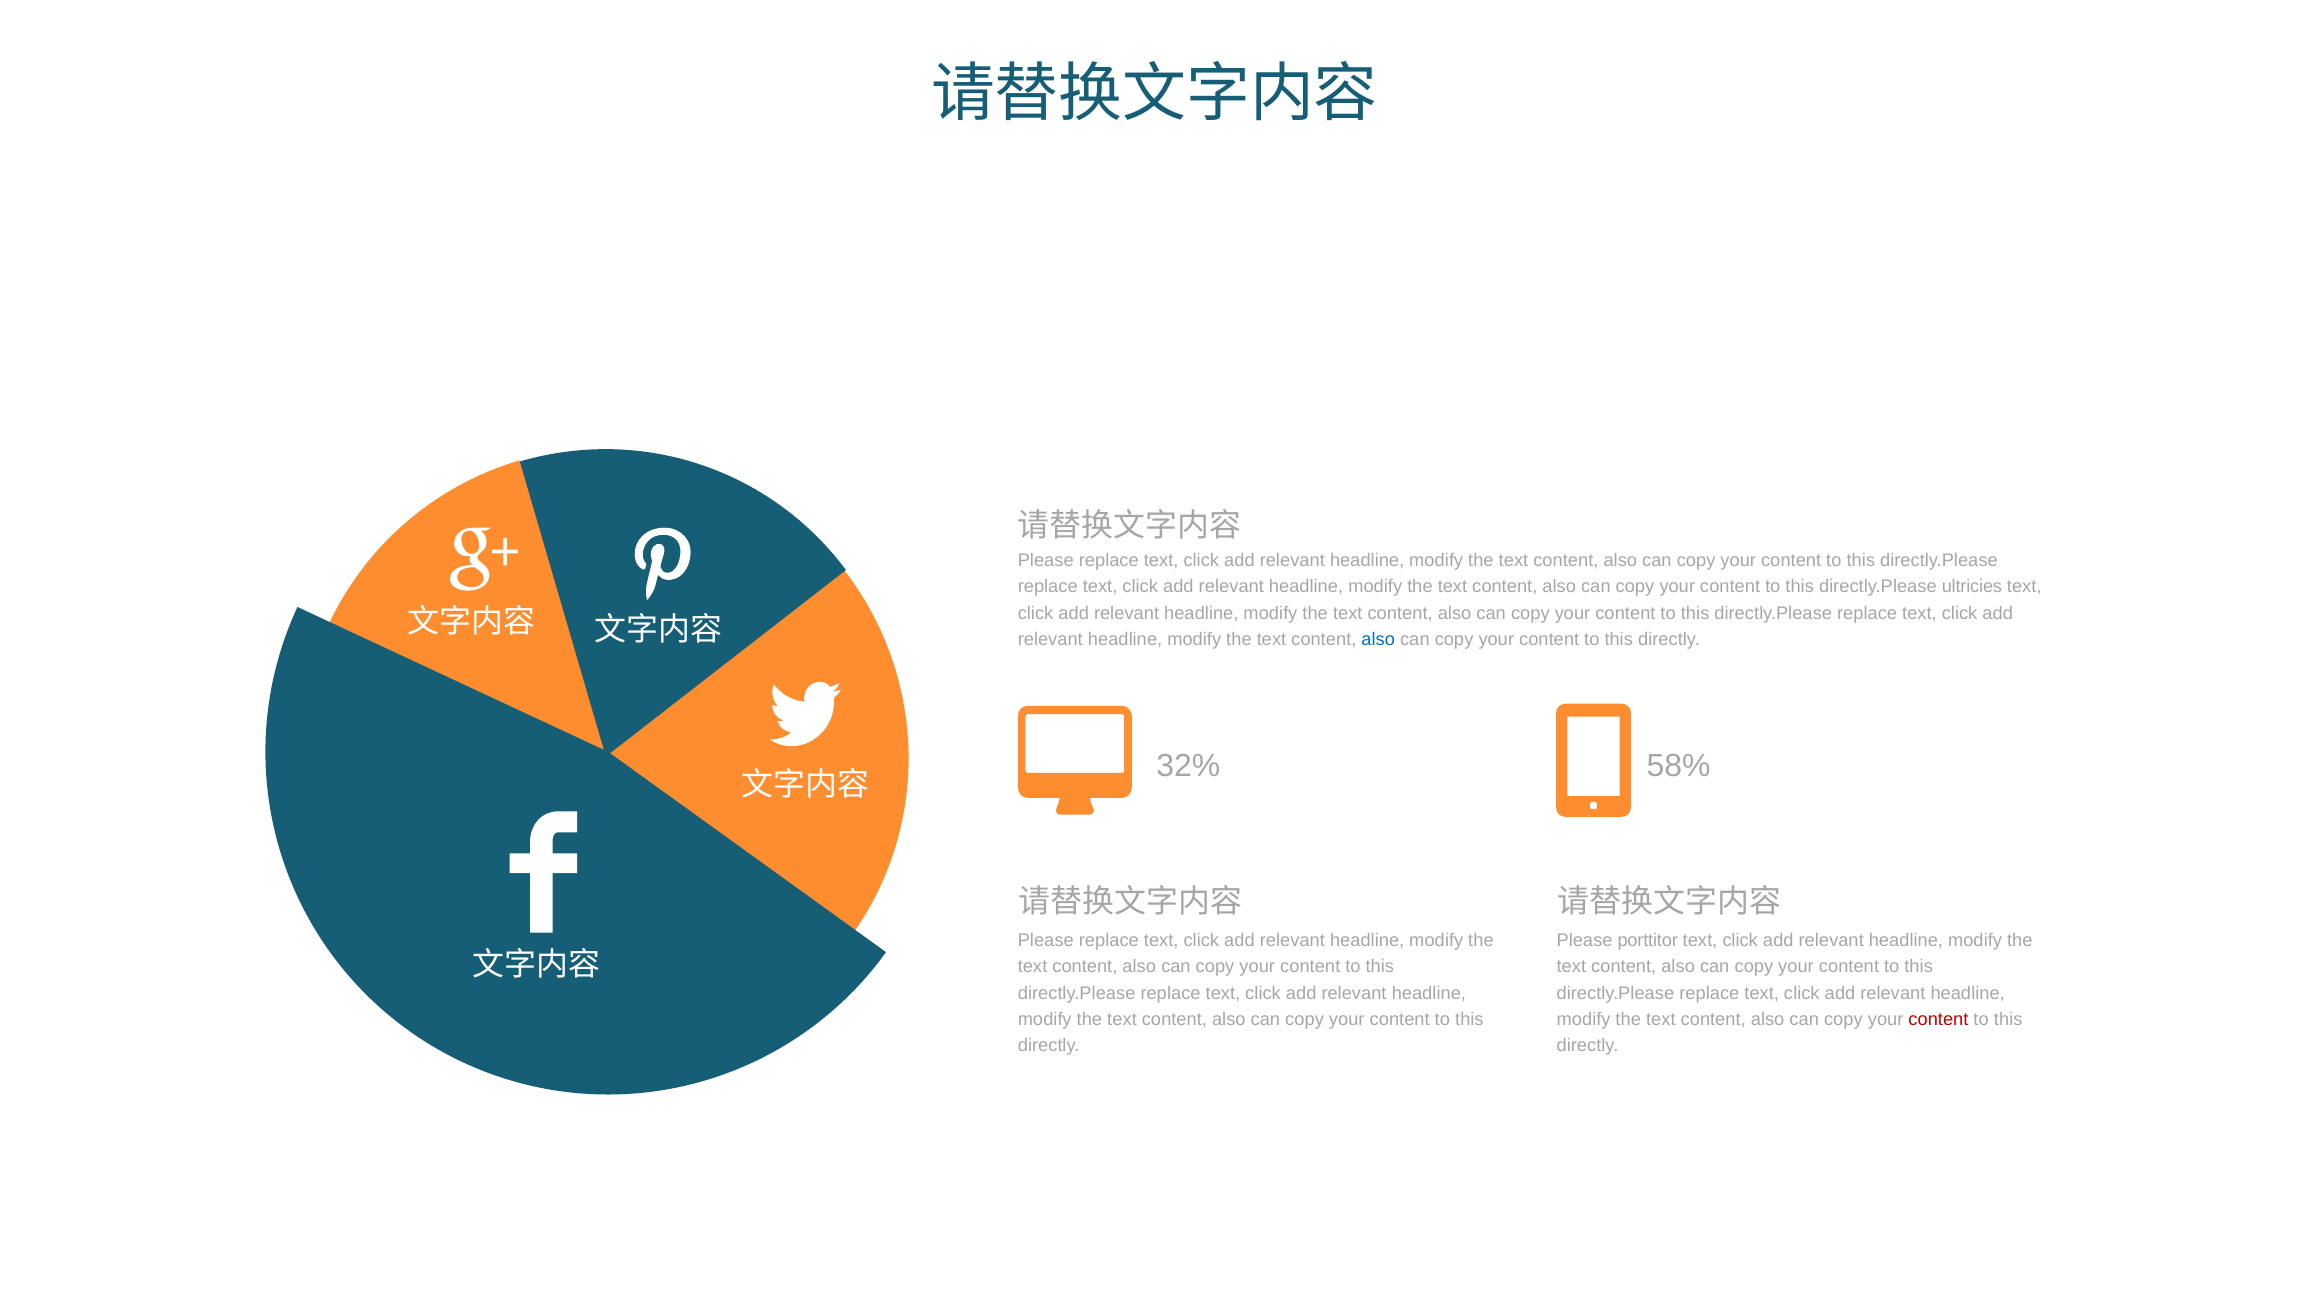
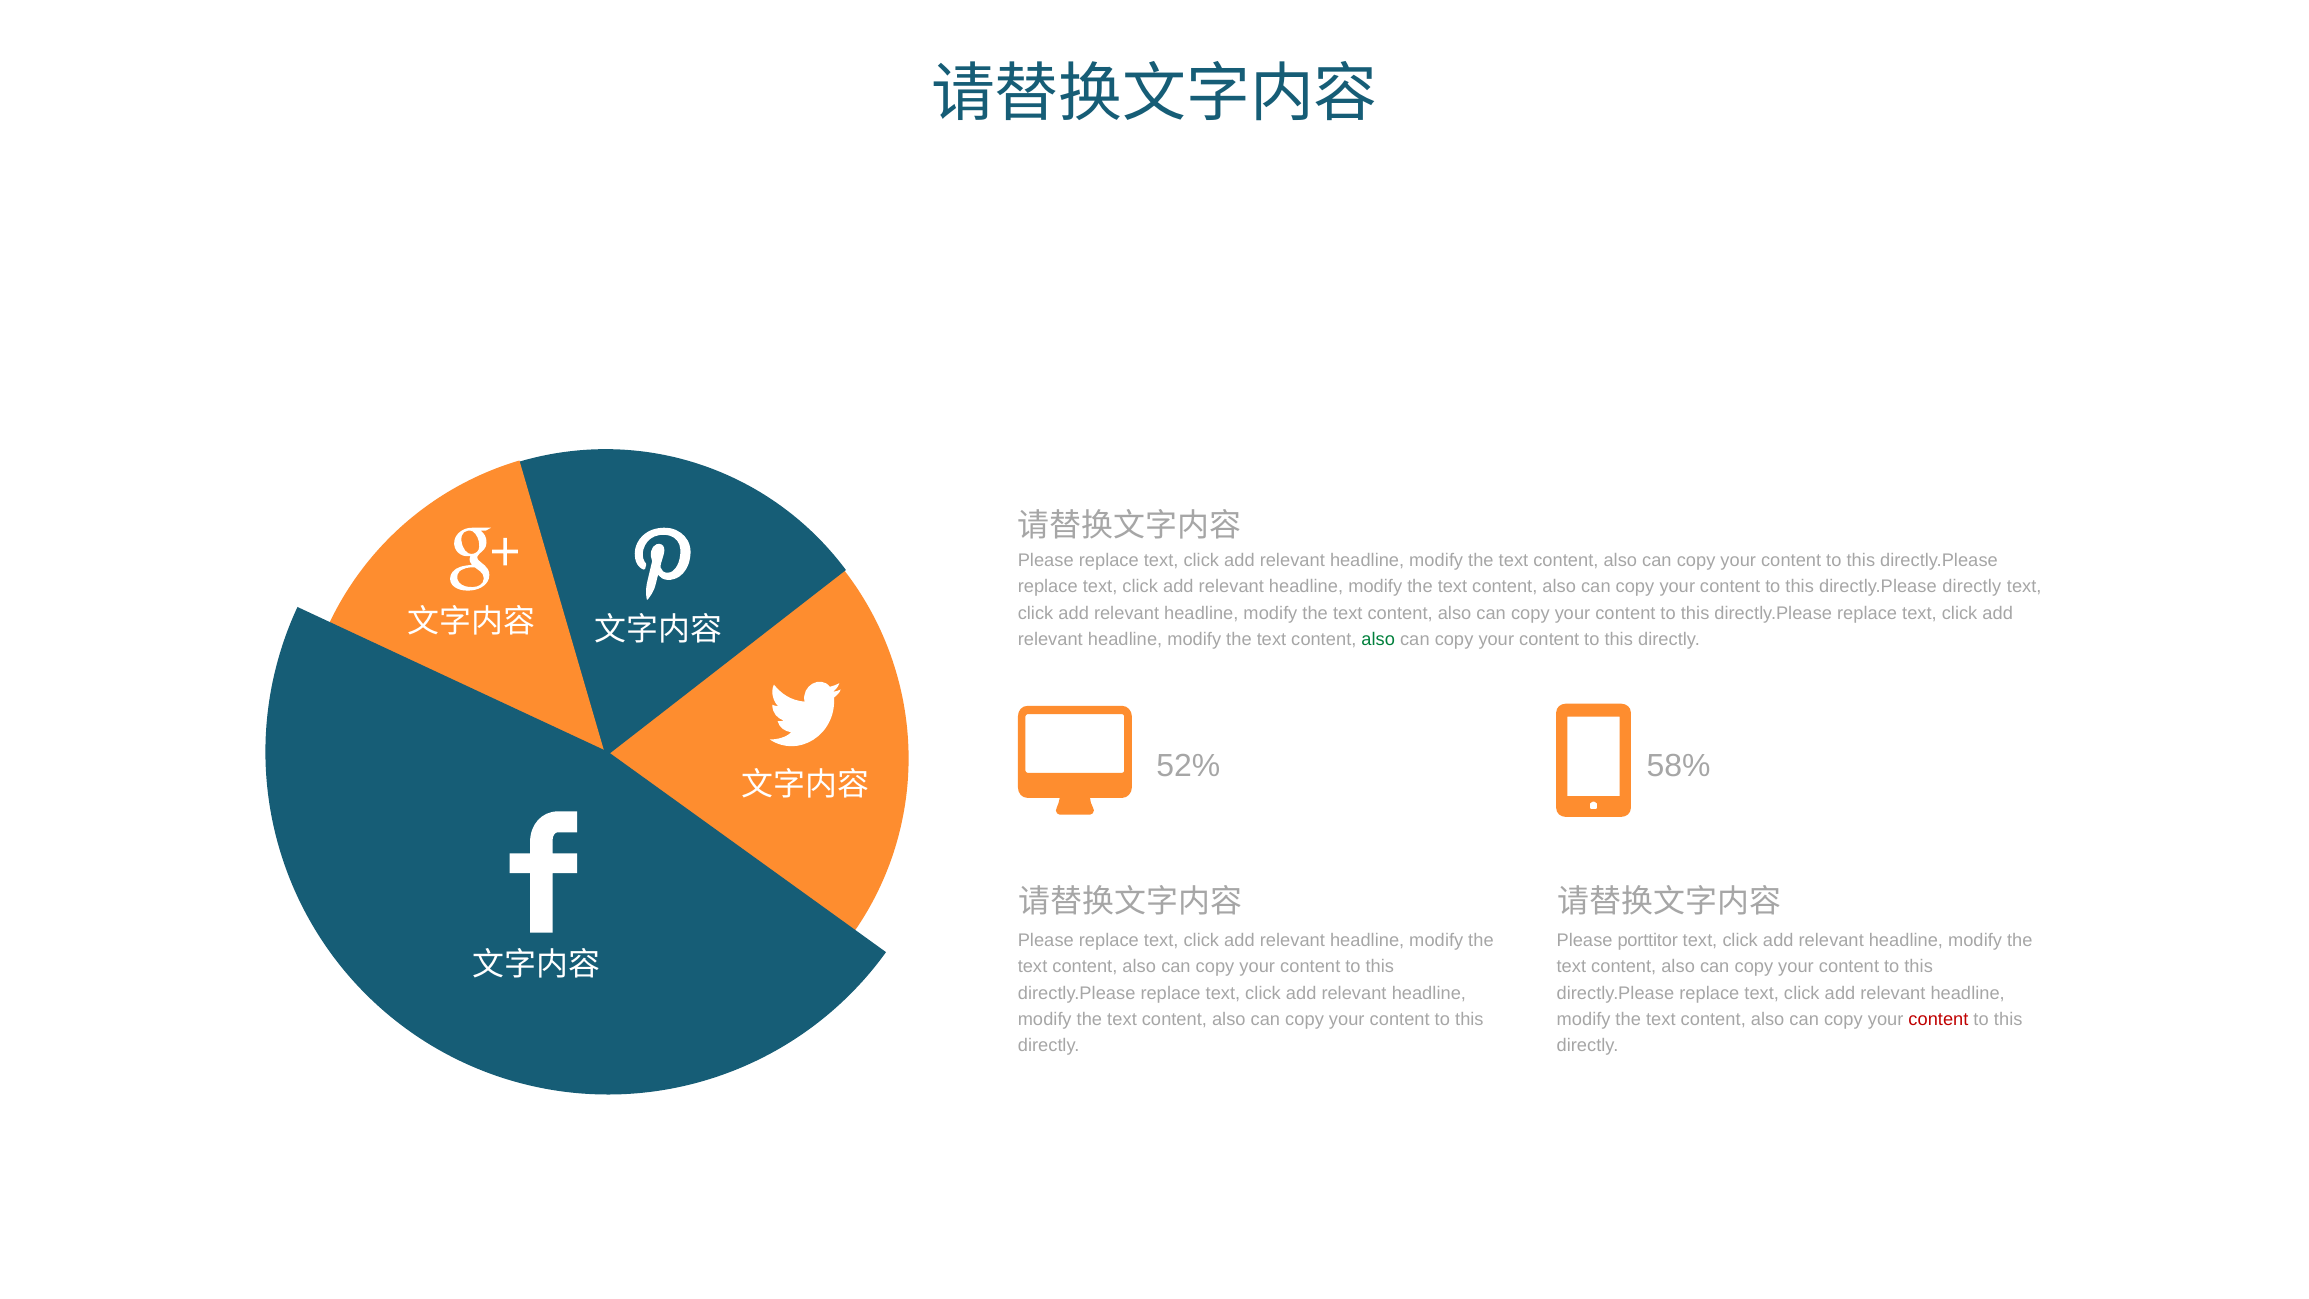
directly.Please ultricies: ultricies -> directly (1972, 587)
also colour: blue -> green (1378, 639)
32%: 32% -> 52% (1188, 766)
